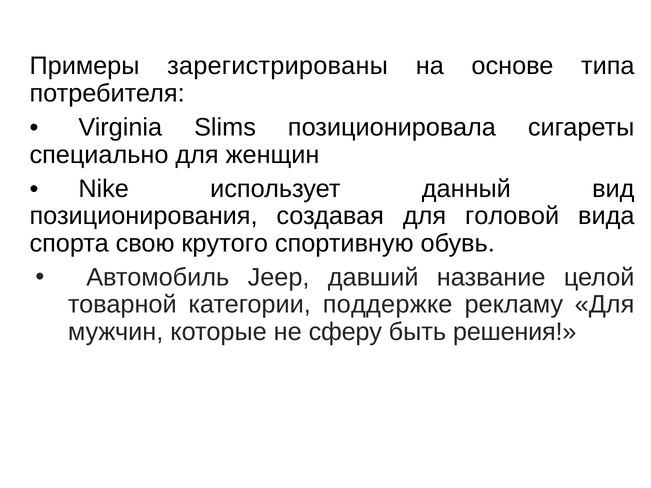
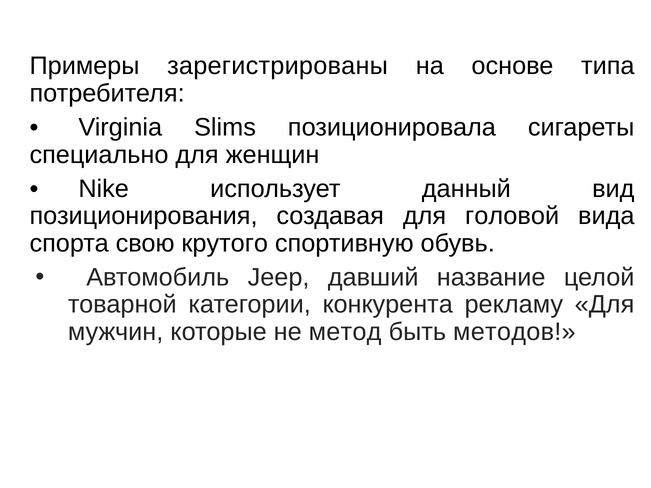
поддержке: поддержке -> конкурента (388, 305)
сферу: сферу -> метод (345, 332)
решения: решения -> методов (514, 332)
